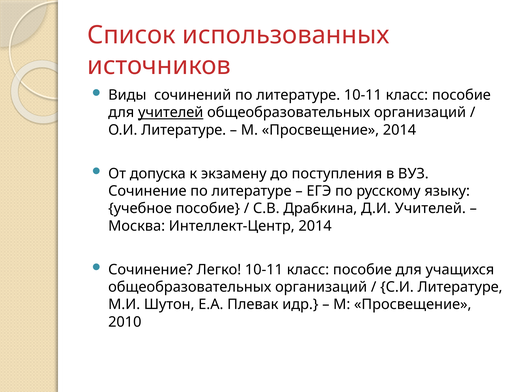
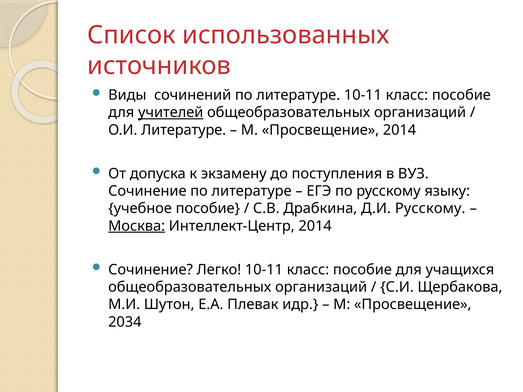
Д.И Учителей: Учителей -> Русскому (430, 209)
Москва underline: none -> present (137, 226)
С.И Литературе: Литературе -> Щербакова (460, 287)
2010: 2010 -> 2034 (125, 322)
